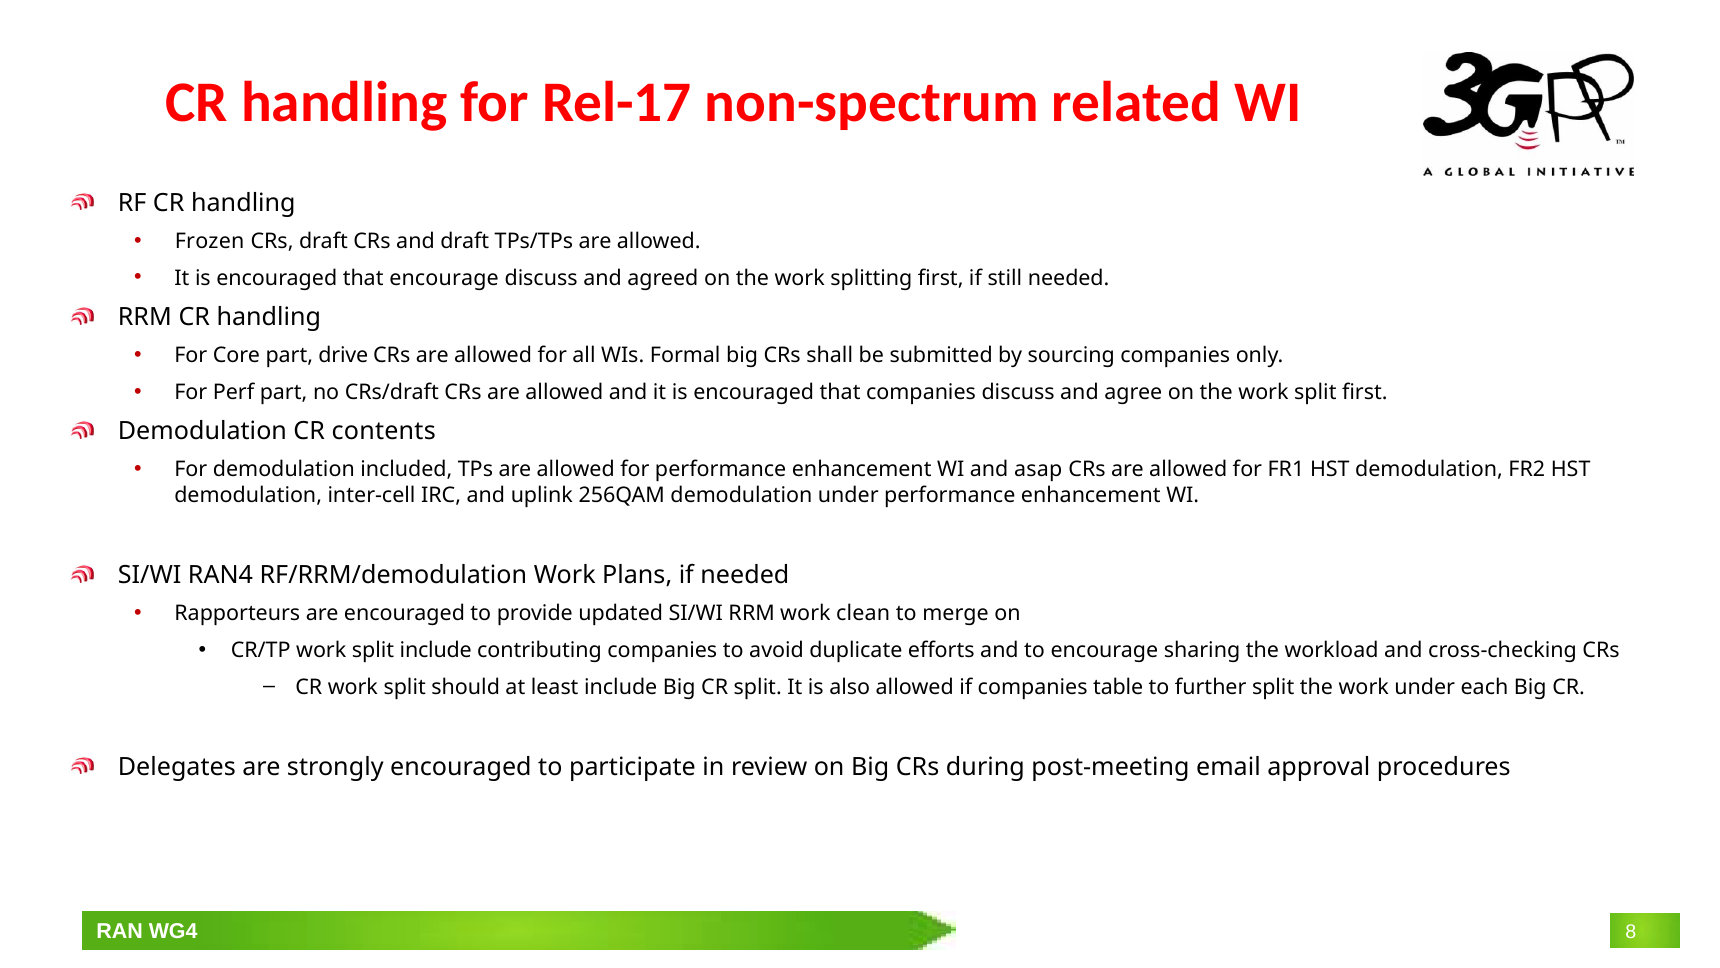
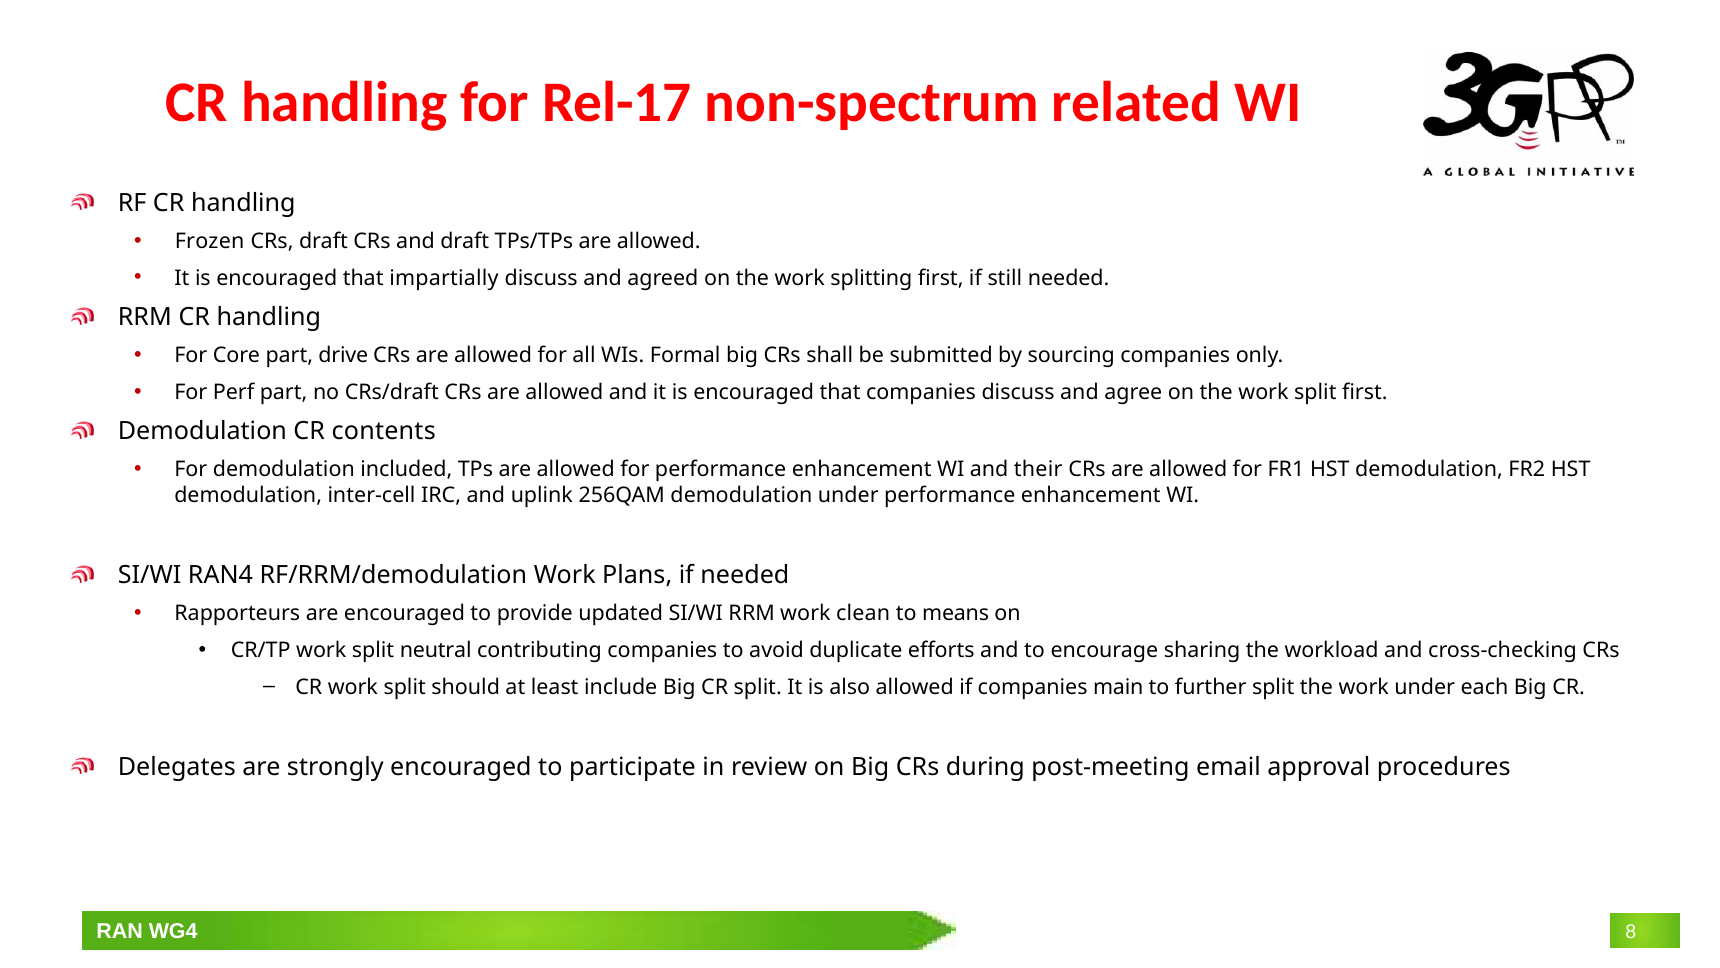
that encourage: encourage -> impartially (444, 278)
asap: asap -> their (1038, 469)
merge: merge -> means (956, 614)
split include: include -> neutral (436, 650)
table: table -> main (1118, 687)
